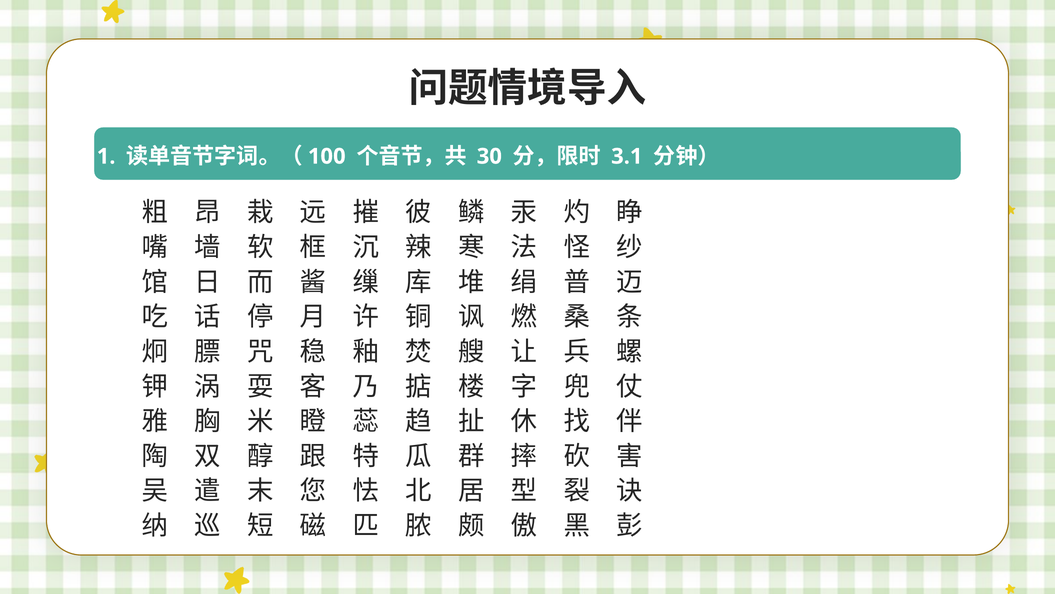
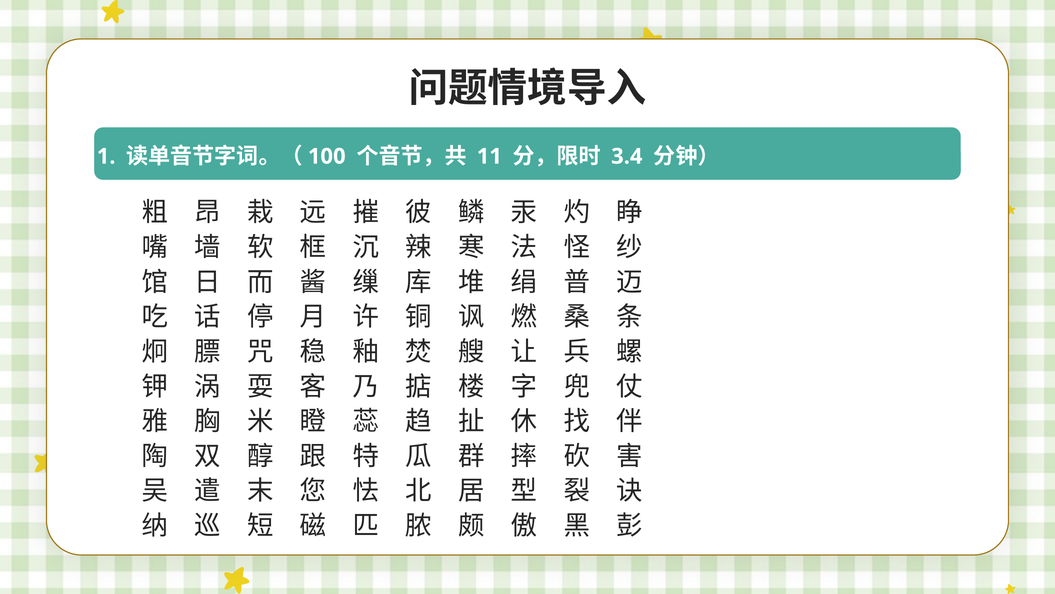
30: 30 -> 11 (489, 156)
3.1: 3.1 -> 3.4 (627, 156)
